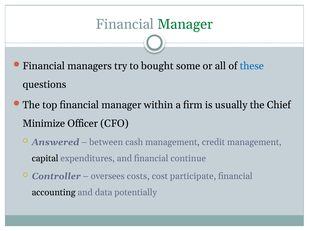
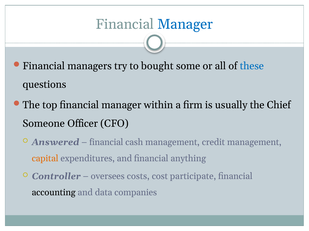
Manager colour: green -> blue (185, 24)
Minimize: Minimize -> Someone (44, 124)
between: between -> financial (106, 143)
capital colour: black -> orange (45, 159)
continue: continue -> anything (188, 159)
potentially: potentially -> companies (136, 193)
